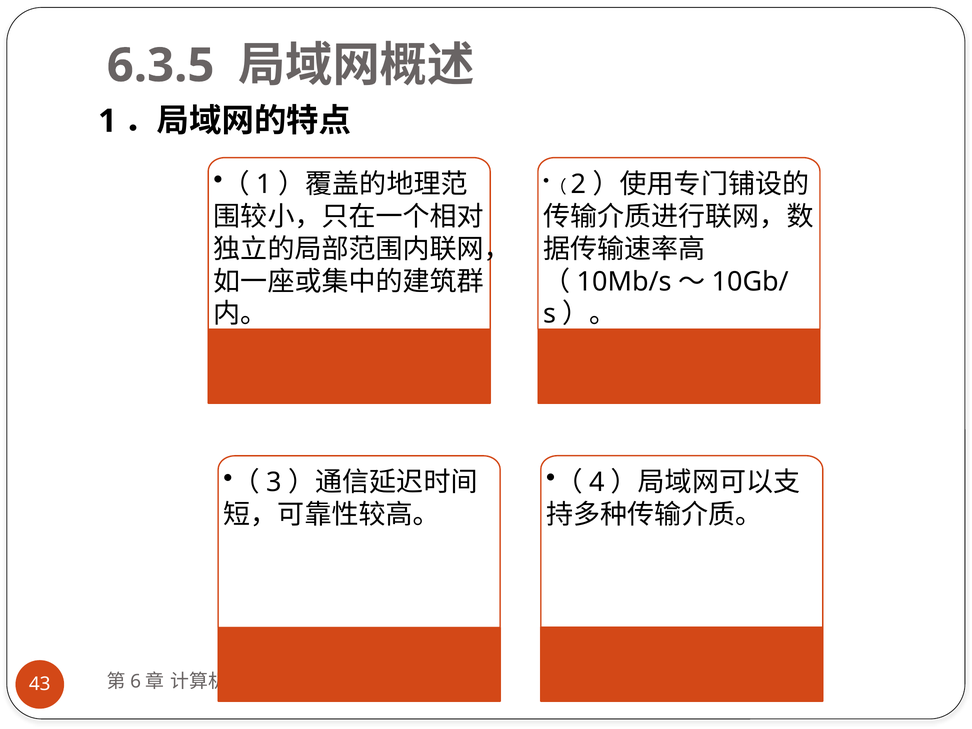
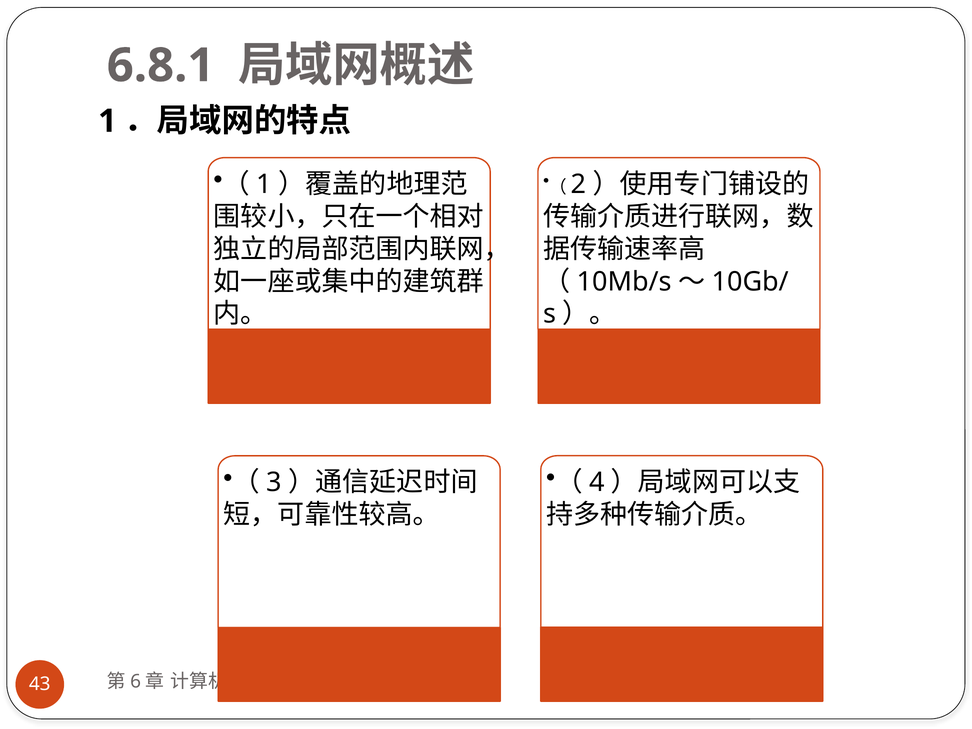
6.3.5: 6.3.5 -> 6.8.1 (161, 66)
